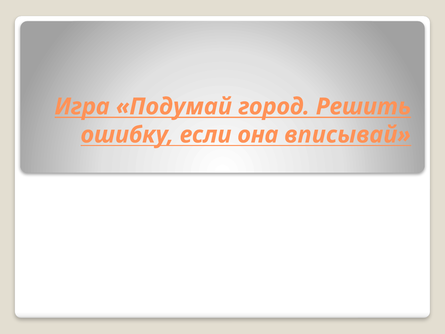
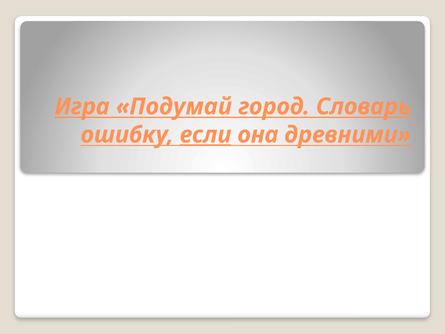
Решить: Решить -> Словарь (363, 107)
если underline: none -> present (206, 135)
вписывай: вписывай -> древними (348, 135)
